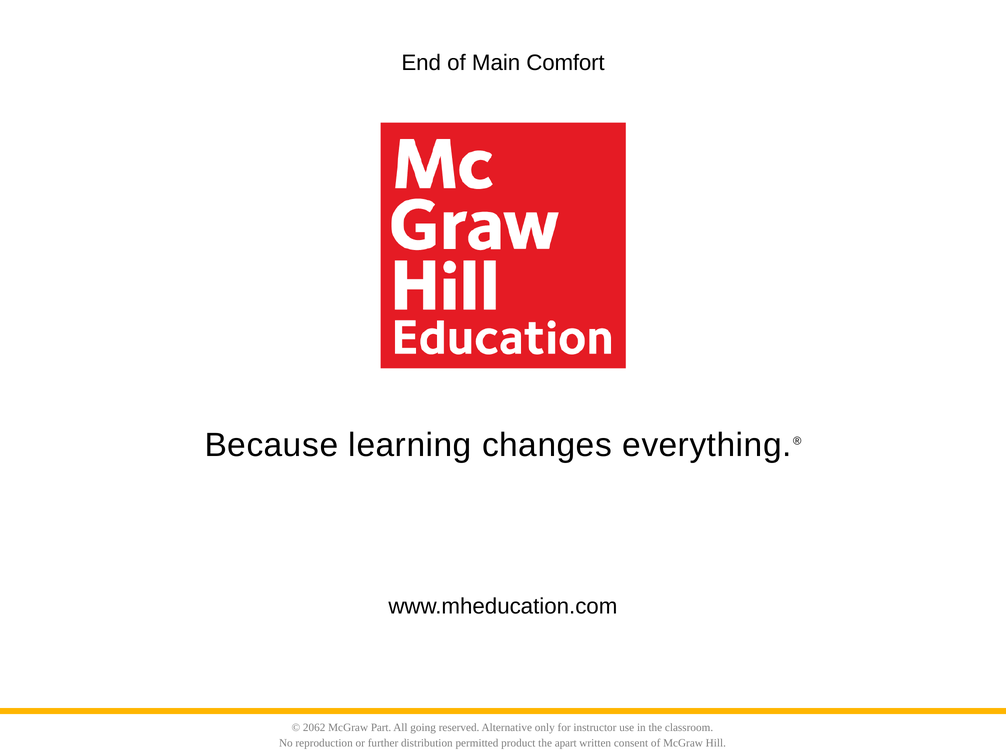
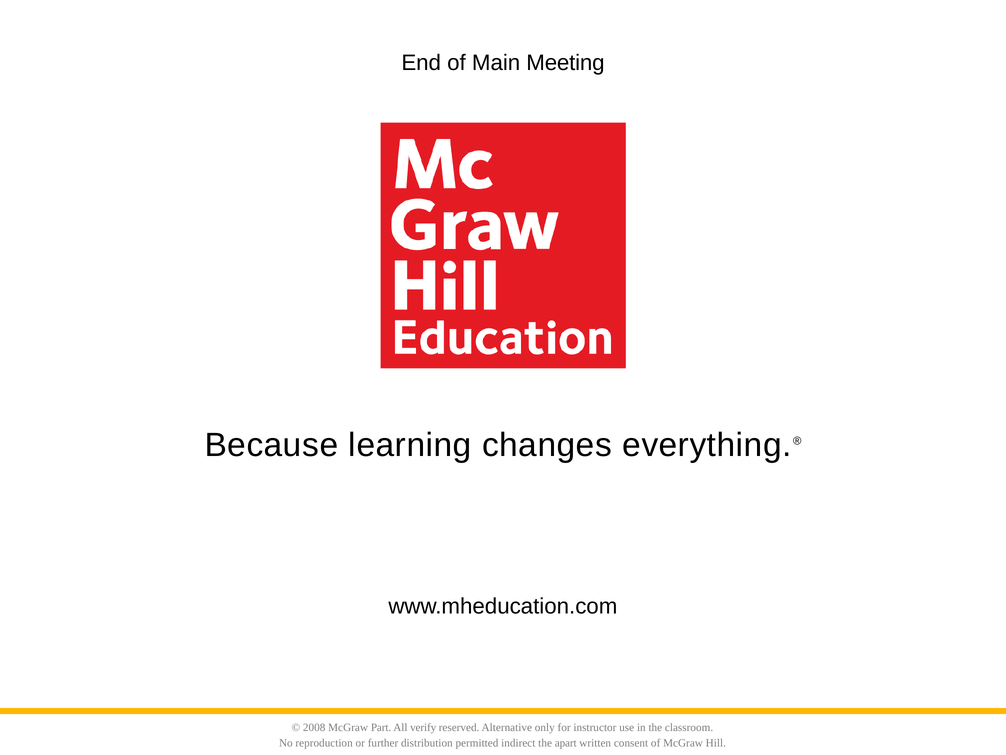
Comfort: Comfort -> Meeting (565, 63)
2062: 2062 -> 2008 (314, 727)
going: going -> verify (423, 727)
product: product -> indirect (518, 743)
